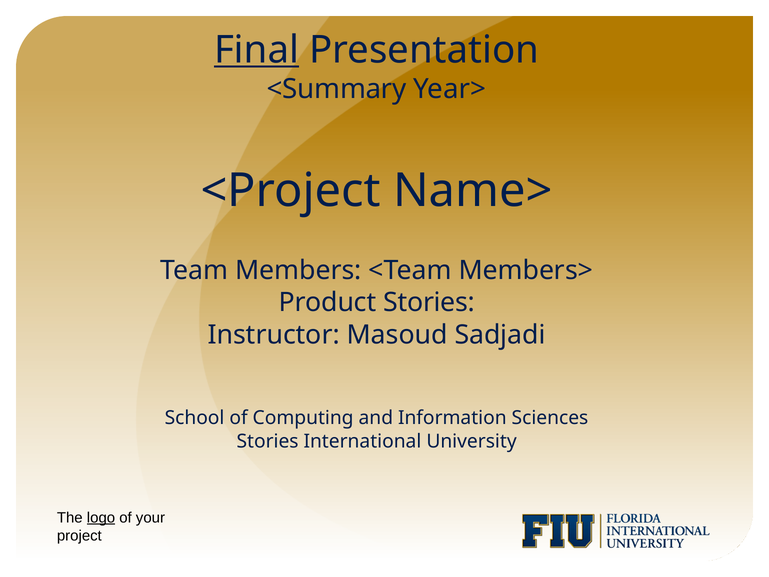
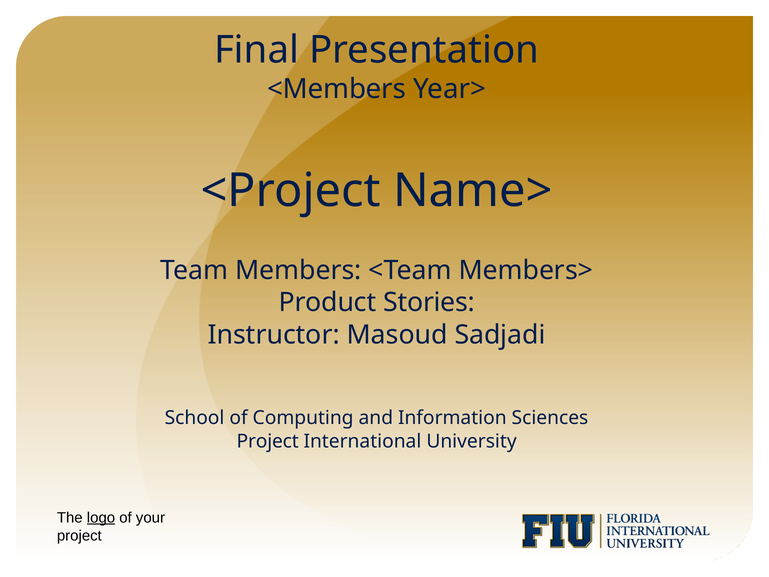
Final underline: present -> none (257, 50)
<Summary: <Summary -> <Members (337, 89)
Stories: Stories -> Project (268, 441)
